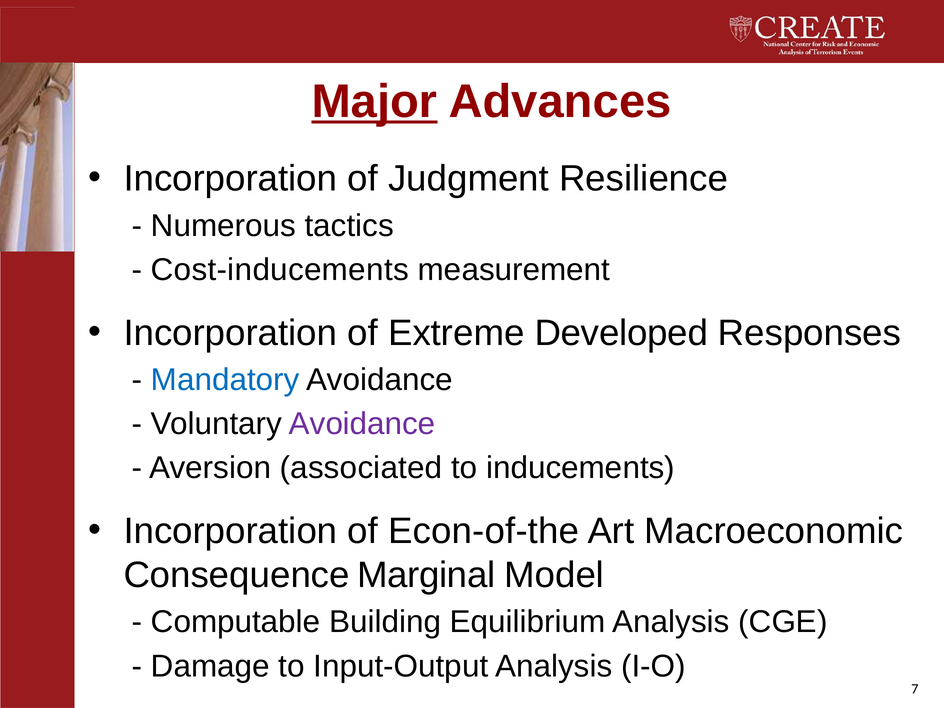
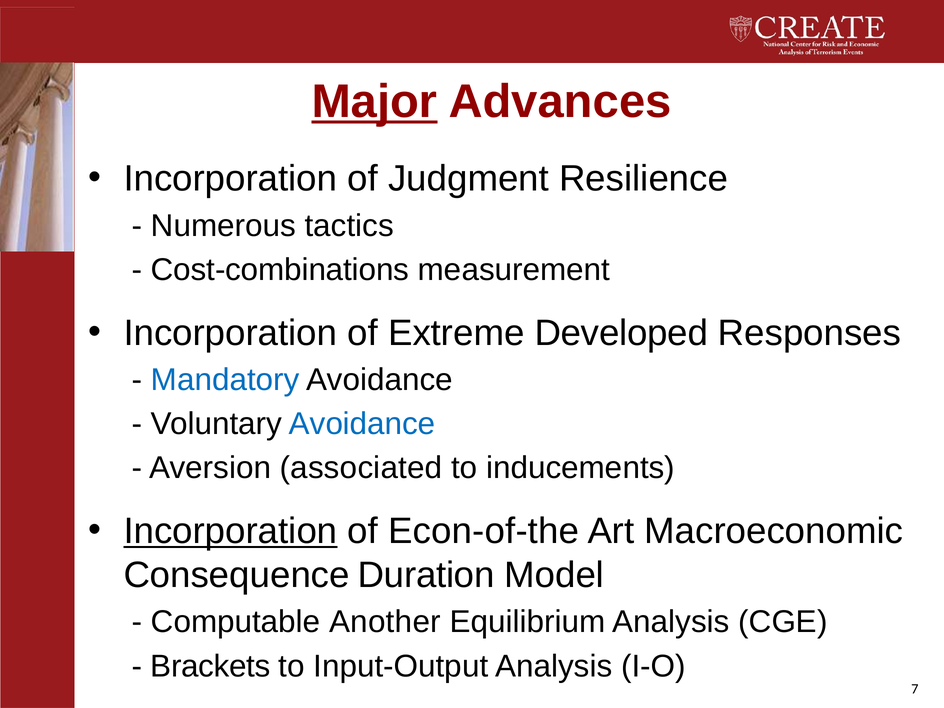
Cost-inducements: Cost-inducements -> Cost-combinations (280, 270)
Avoidance colour: purple -> blue (362, 424)
Incorporation underline: none -> present (230, 531)
Marginal: Marginal -> Duration (426, 575)
Building: Building -> Another (385, 622)
Damage: Damage -> Brackets (210, 666)
